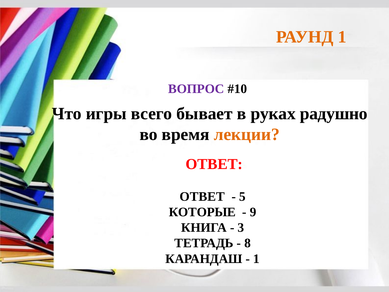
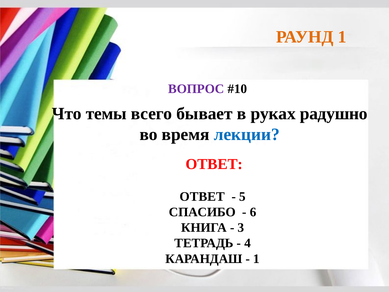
игры: игры -> темы (106, 114)
лекции colour: orange -> blue (247, 134)
КОТОРЫЕ: КОТОРЫЕ -> СПАСИБО (202, 212)
9: 9 -> 6 (253, 212)
8: 8 -> 4 (248, 243)
